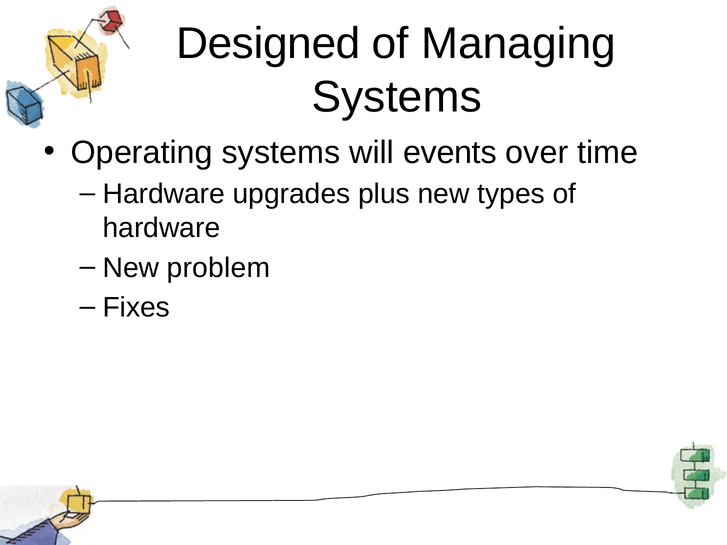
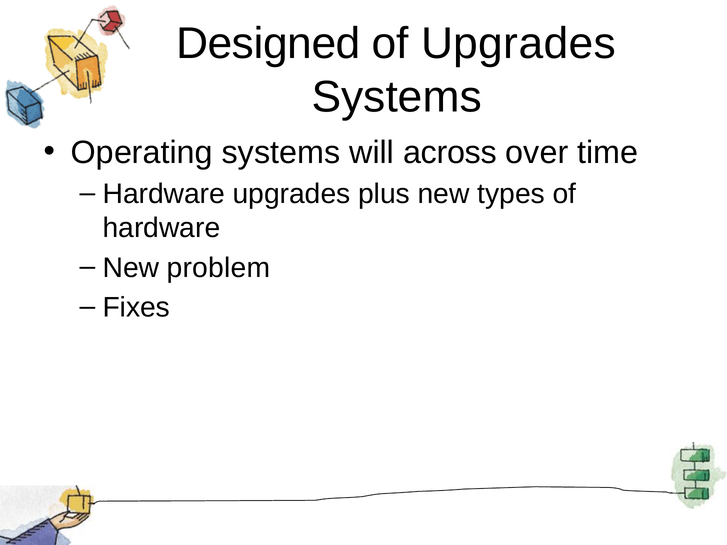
of Managing: Managing -> Upgrades (518, 44)
events: events -> across (450, 153)
